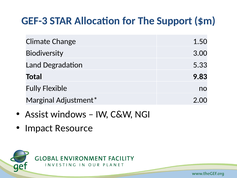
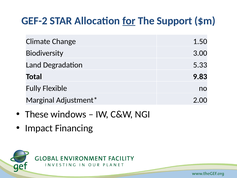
GEF-3: GEF-3 -> GEF-2 (34, 21)
for underline: none -> present (129, 21)
Assist: Assist -> These (37, 114)
Resource: Resource -> Financing (74, 128)
